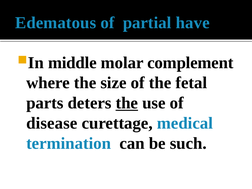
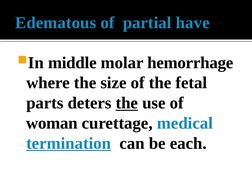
complement: complement -> hemorrhage (190, 63)
disease: disease -> woman (52, 123)
termination underline: none -> present (69, 143)
such: such -> each (188, 143)
